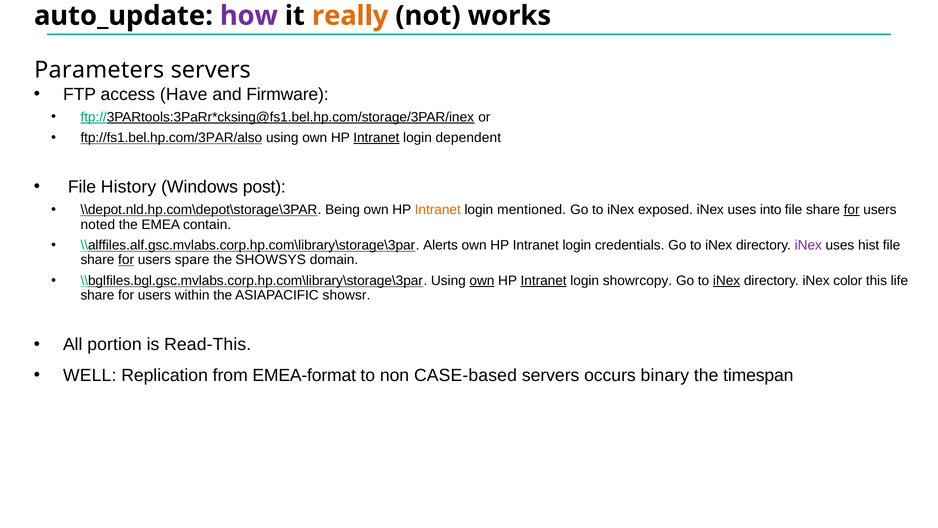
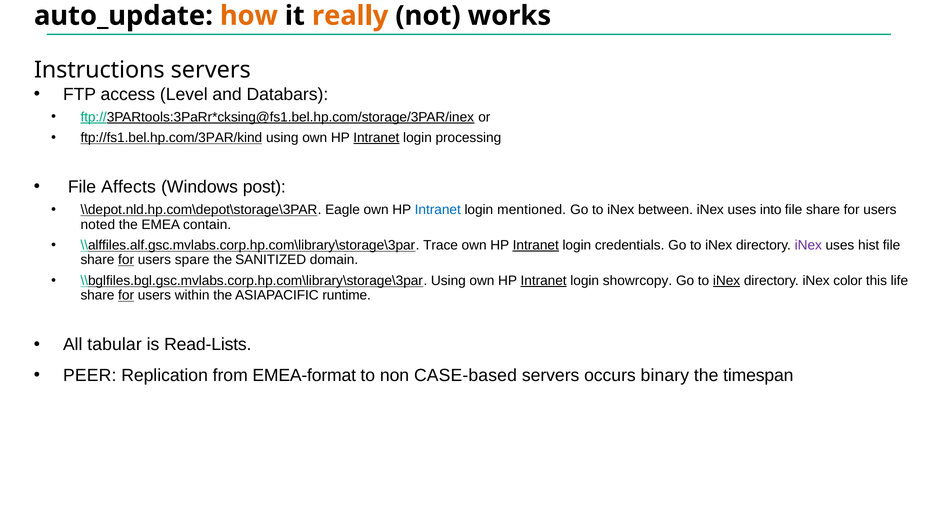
how colour: purple -> orange (249, 16)
Parameters: Parameters -> Instructions (99, 70)
Have: Have -> Level (184, 94)
Firmware: Firmware -> Databars (287, 94)
ftp://fs1.bel.hp.com/3PAR/also: ftp://fs1.bel.hp.com/3PAR/also -> ftp://fs1.bel.hp.com/3PAR/kind (171, 138)
dependent: dependent -> processing (468, 138)
History: History -> Affects (129, 187)
Being: Being -> Eagle (343, 210)
Intranet colour: orange -> blue (438, 210)
exposed: exposed -> between (665, 210)
for underline: present -> none (852, 210)
Alerts: Alerts -> Trace (441, 245)
Intranet underline: none -> present (536, 245)
SHOWSYS: SHOWSYS -> SANITIZED (271, 260)
own underline: present -> none (482, 280)
for underline: none -> present (126, 295)
showsr: showsr -> runtime (347, 295)
portion: portion -> tabular (114, 344)
Read-This: Read-This -> Read-Lists (208, 344)
WELL: WELL -> PEER (90, 375)
